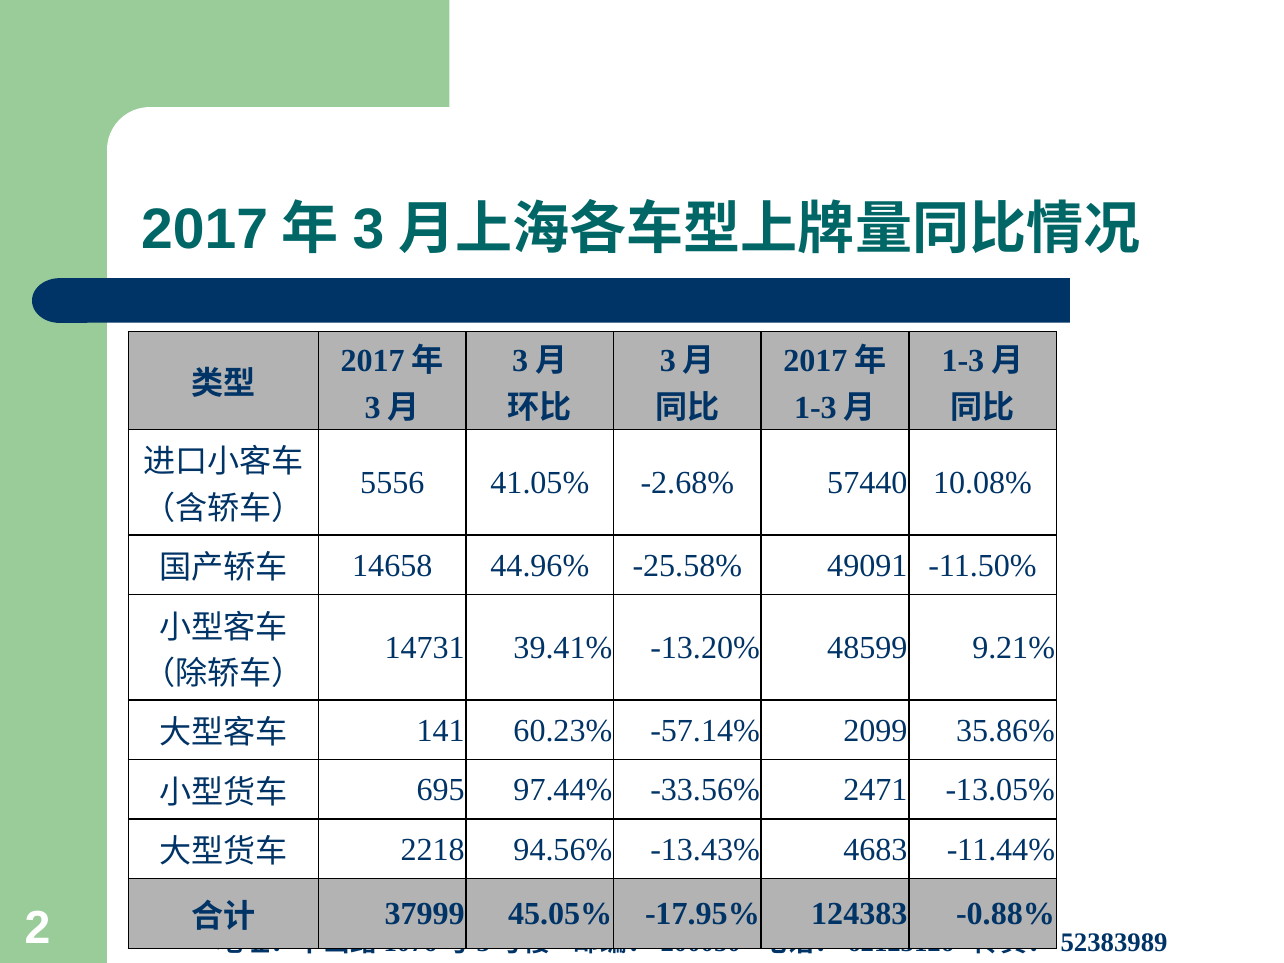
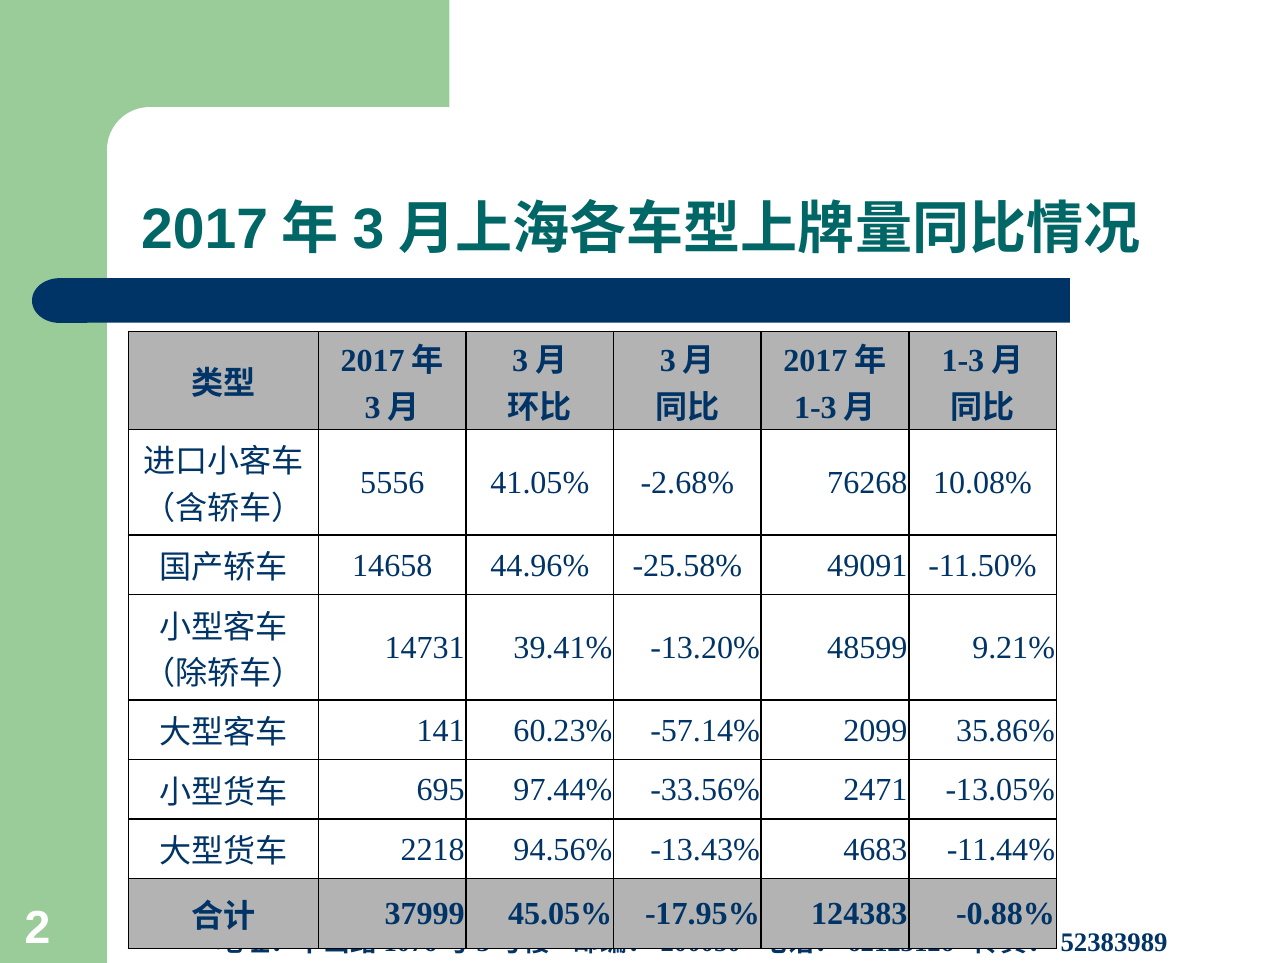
57440: 57440 -> 76268 (867, 483)
